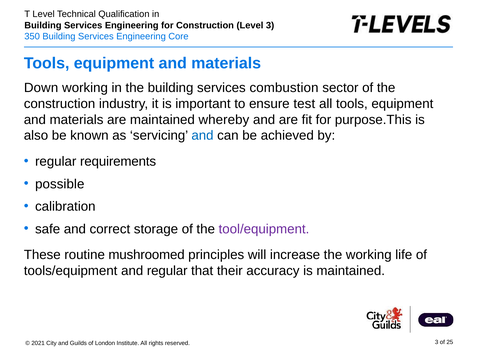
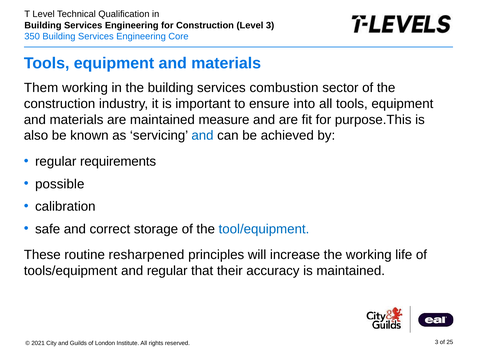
Down: Down -> Them (41, 88)
test: test -> into (304, 104)
whereby: whereby -> measure (224, 120)
tool/equipment colour: purple -> blue (264, 229)
mushroomed: mushroomed -> resharpened (146, 255)
